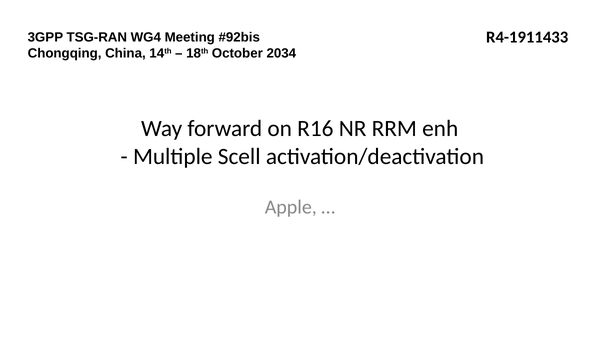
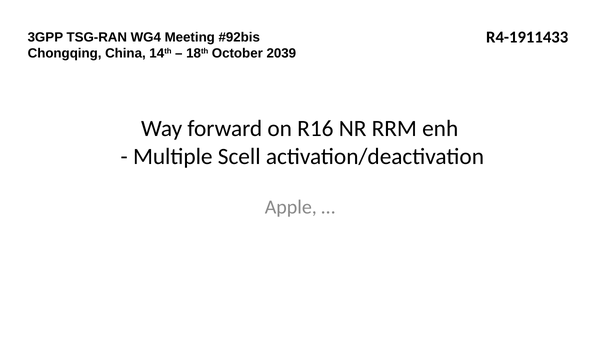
2034: 2034 -> 2039 (281, 54)
